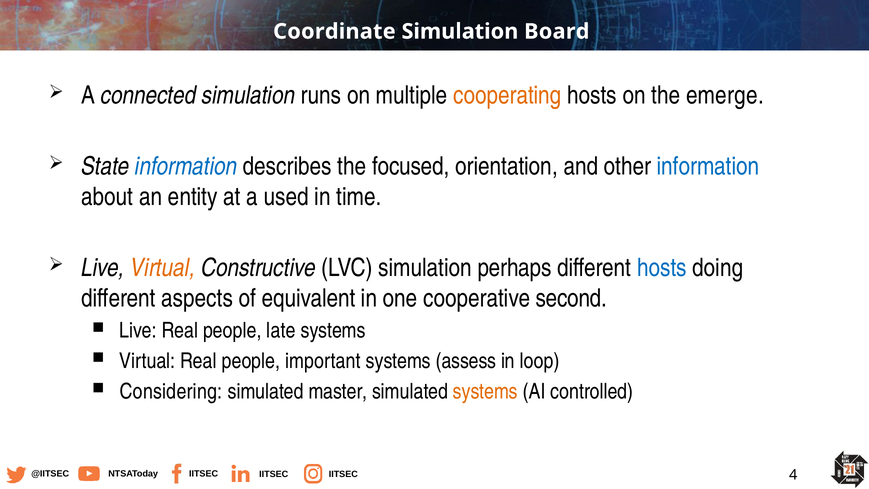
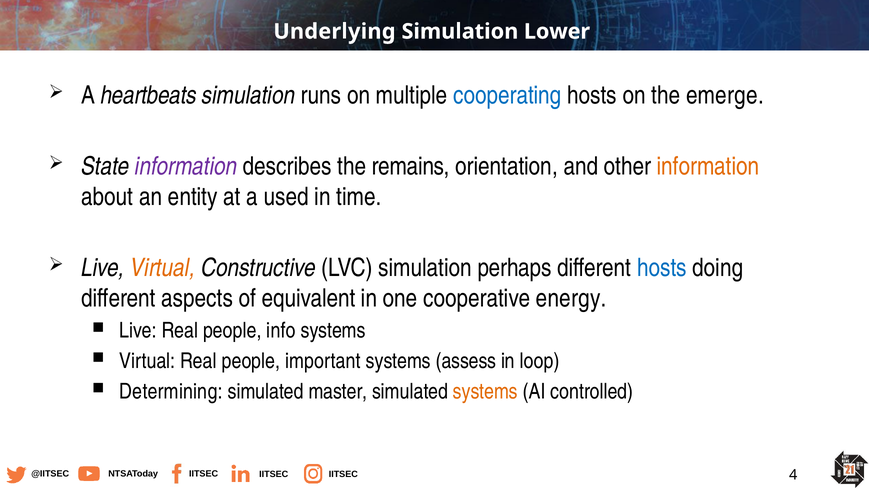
Coordinate: Coordinate -> Underlying (334, 31)
Board: Board -> Lower (557, 31)
connected: connected -> heartbeats (149, 95)
cooperating colour: orange -> blue (507, 95)
information colour: blue -> purple (186, 166)
focused: focused -> remains (411, 166)
information colour: blue -> orange (708, 166)
second: second -> energy (571, 298)
late: late -> info (281, 331)
Considering: Considering -> Determining (171, 391)
